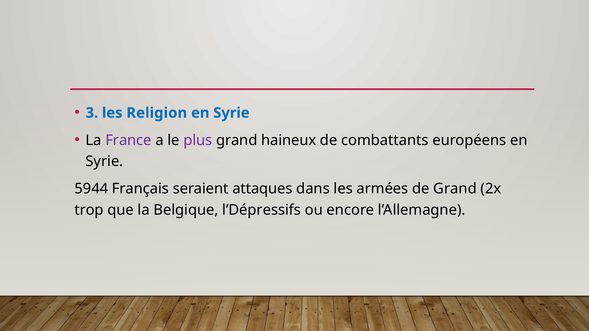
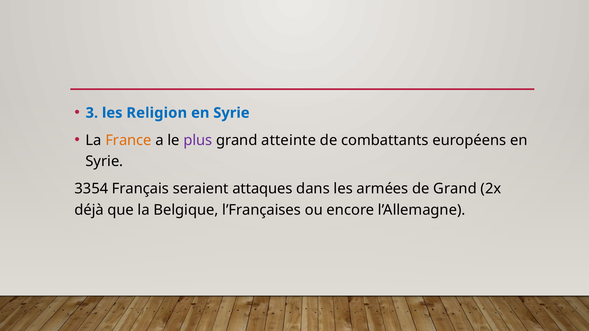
France colour: purple -> orange (128, 140)
haineux: haineux -> atteinte (289, 140)
5944: 5944 -> 3354 (91, 189)
trop: trop -> déjà (89, 210)
l’Dépressifs: l’Dépressifs -> l’Françaises (262, 210)
